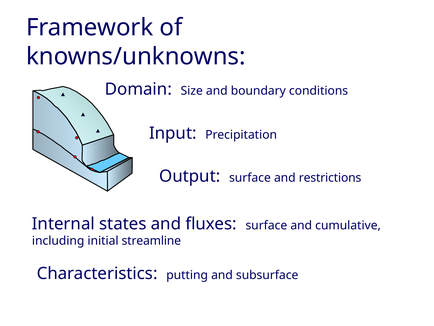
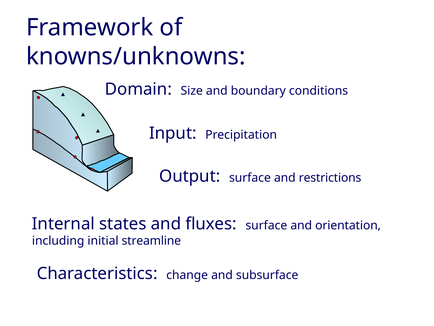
cumulative: cumulative -> orientation (348, 225)
putting: putting -> change (187, 275)
